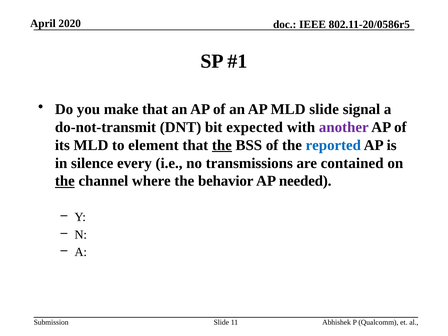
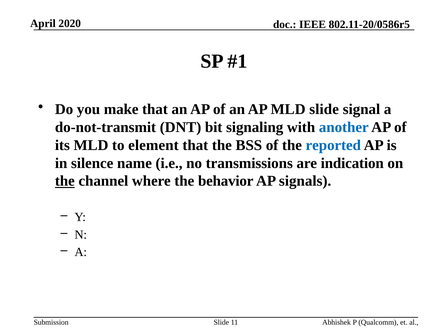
expected: expected -> signaling (255, 127)
another colour: purple -> blue (344, 127)
the underline: present -> none (222, 145)
every: every -> name (134, 163)
contained: contained -> indication (352, 163)
needed: needed -> signals (305, 181)
